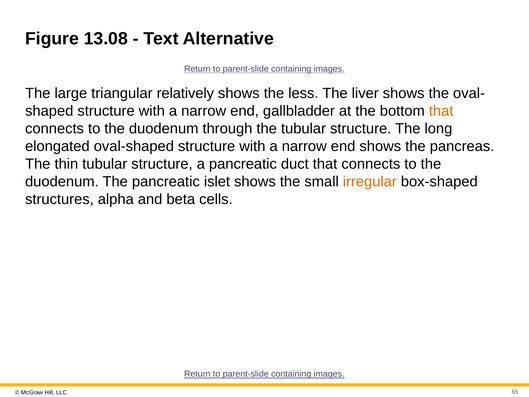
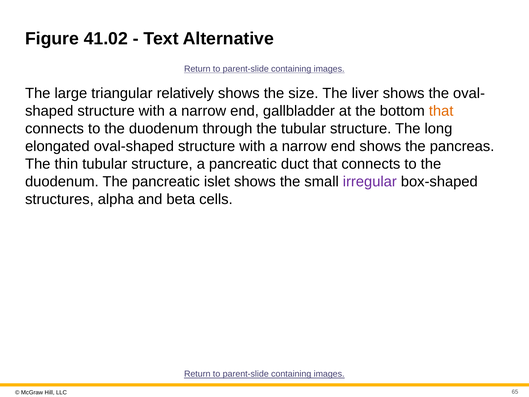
13.08: 13.08 -> 41.02 (106, 38)
less: less -> size (303, 93)
irregular colour: orange -> purple (370, 182)
